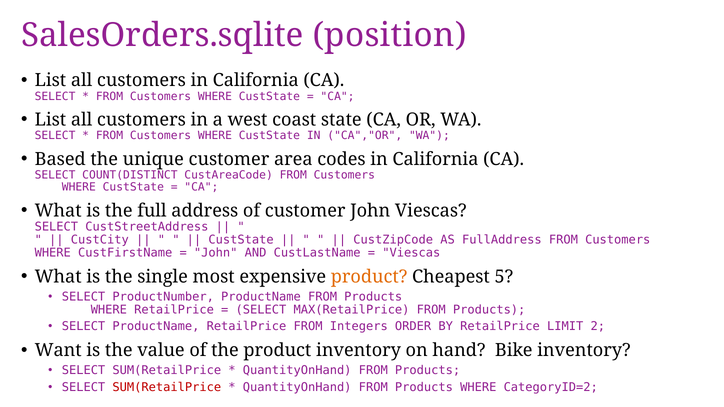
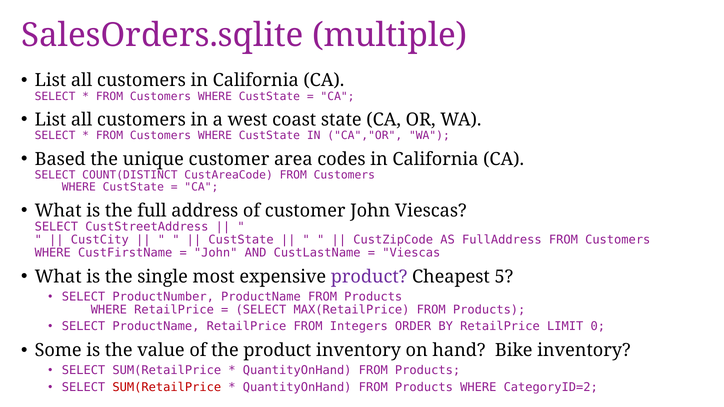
position: position -> multiple (390, 35)
product colour: orange -> purple (369, 277)
2: 2 -> 0 (598, 327)
Want: Want -> Some (58, 350)
